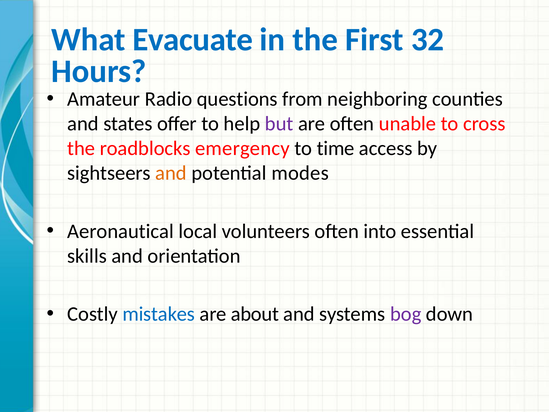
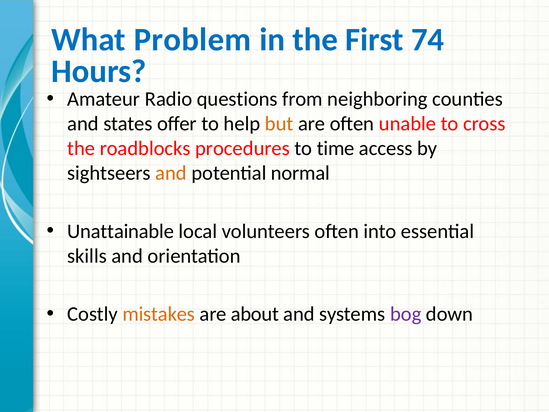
Evacuate: Evacuate -> Problem (192, 40)
32: 32 -> 74 (428, 40)
but colour: purple -> orange (279, 124)
emergency: emergency -> procedures (243, 148)
modes: modes -> normal (300, 173)
Aeronautical: Aeronautical -> Unattainable (121, 231)
mistakes colour: blue -> orange (159, 314)
